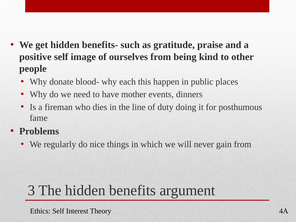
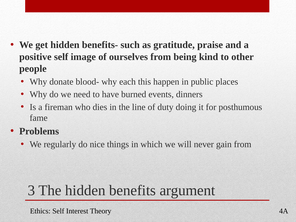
mother: mother -> burned (134, 94)
